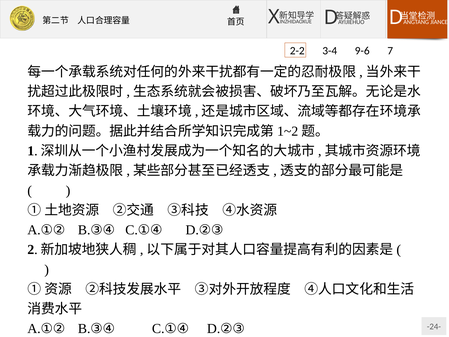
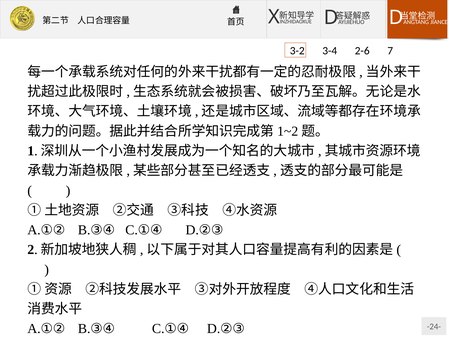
2-2: 2-2 -> 3-2 (297, 51)
9-6: 9-6 -> 2-6 (362, 51)
